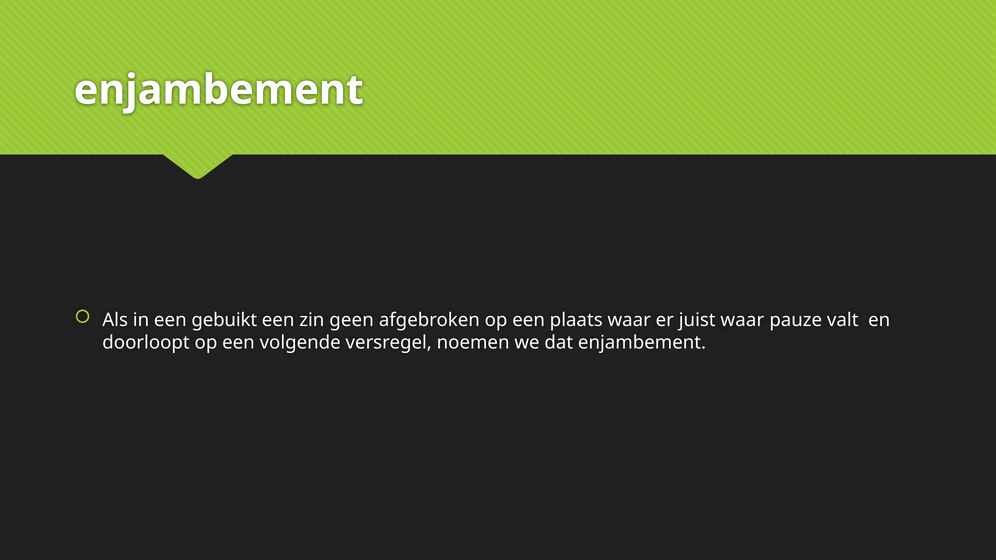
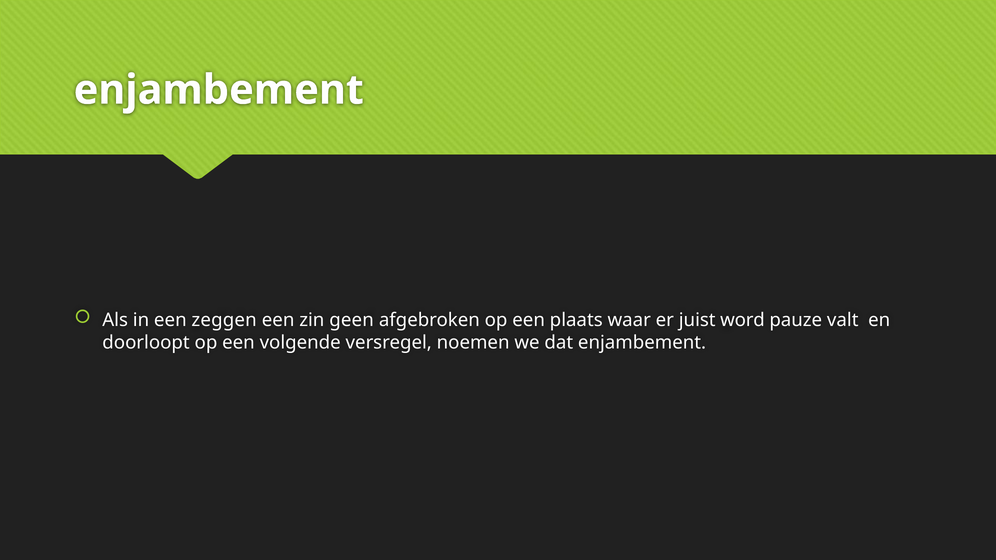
gebuikt: gebuikt -> zeggen (224, 320)
juist waar: waar -> word (743, 320)
